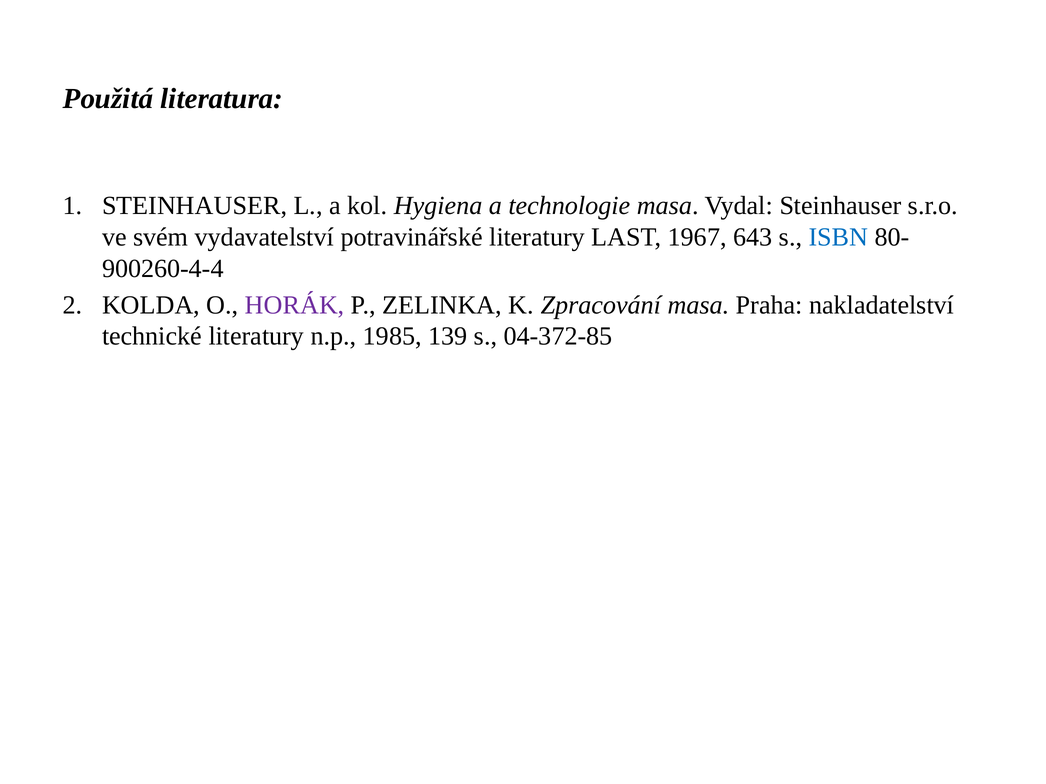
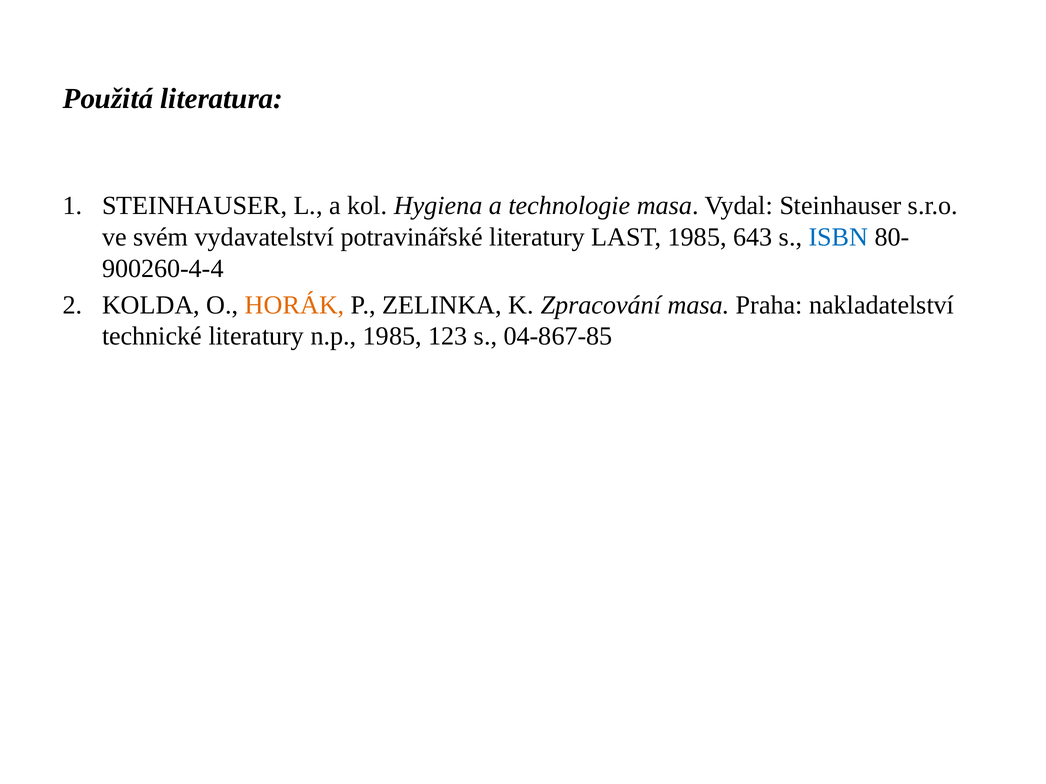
LAST 1967: 1967 -> 1985 (697, 237)
HORÁK colour: purple -> orange (295, 305)
139: 139 -> 123 (448, 337)
04-372-85: 04-372-85 -> 04-867-85 (558, 337)
